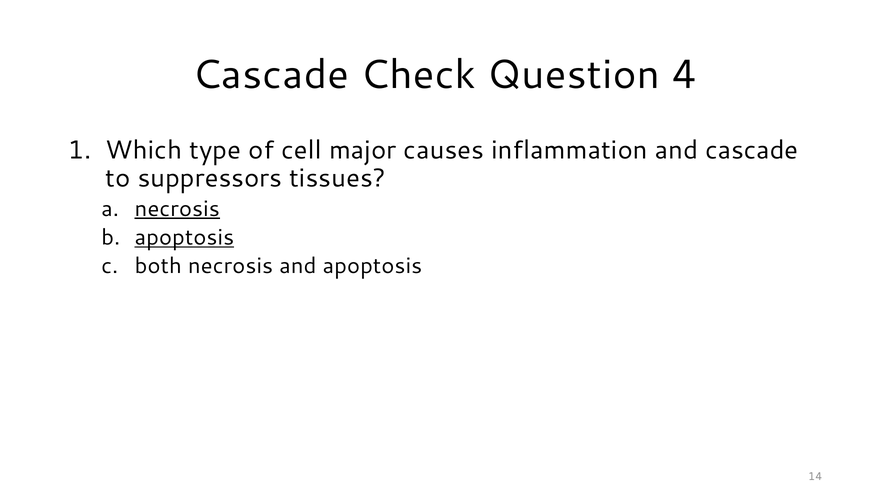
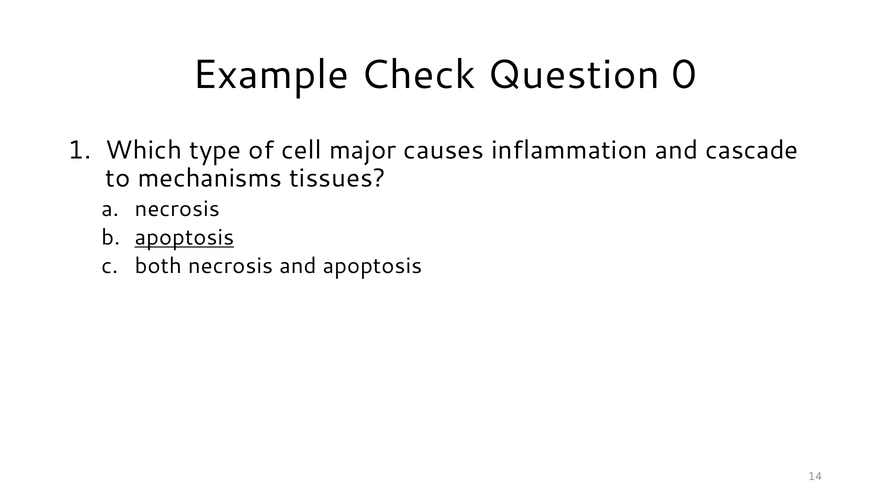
Cascade: Cascade -> Example (271, 75)
4: 4 -> 0 (684, 75)
suppressors: suppressors -> mechanisms (210, 178)
necrosis underline: present -> none (177, 209)
